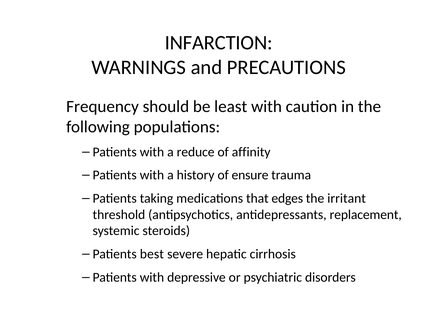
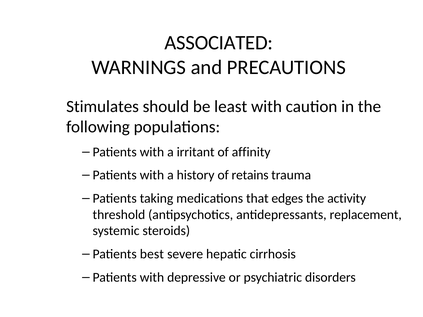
INFARCTION: INFARCTION -> ASSOCIATED (219, 43)
Frequency: Frequency -> Stimulates (103, 107)
reduce: reduce -> irritant (196, 152)
ensure: ensure -> retains (250, 175)
irritant: irritant -> activity (347, 199)
